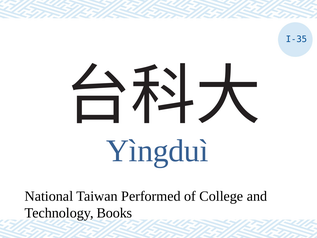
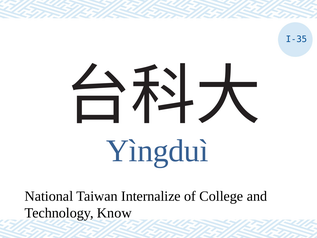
Performed: Performed -> Internalize (151, 196)
Books: Books -> Know (114, 213)
